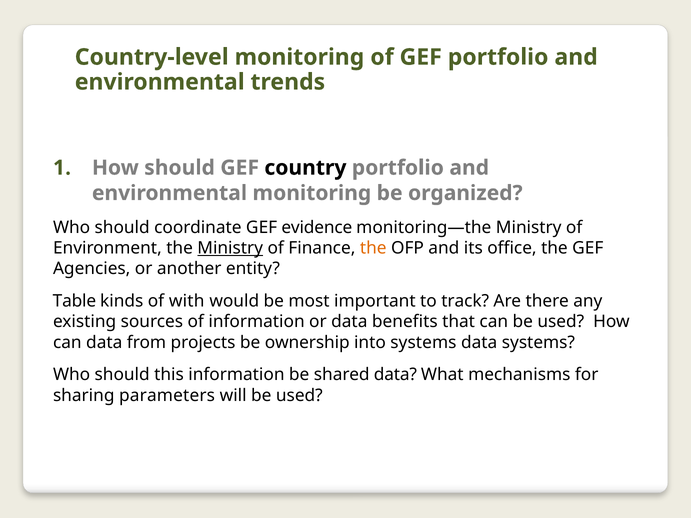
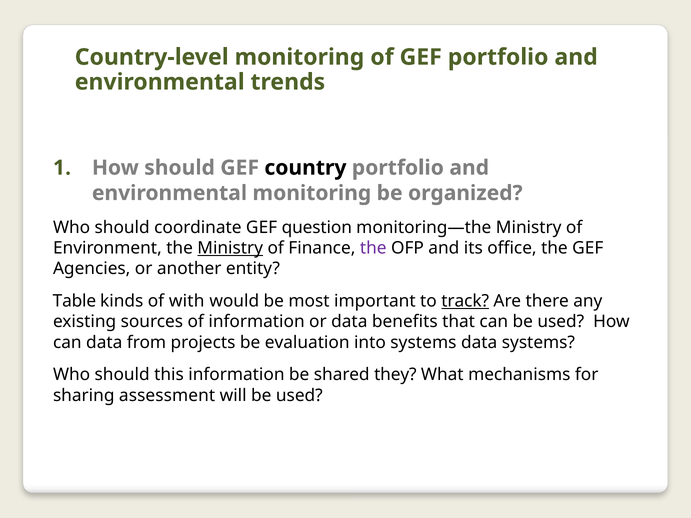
evidence: evidence -> question (317, 227)
the colour: orange -> purple (373, 248)
track underline: none -> present (465, 301)
ownership: ownership -> evaluation (307, 343)
shared data: data -> they (395, 375)
parameters: parameters -> assessment (167, 396)
